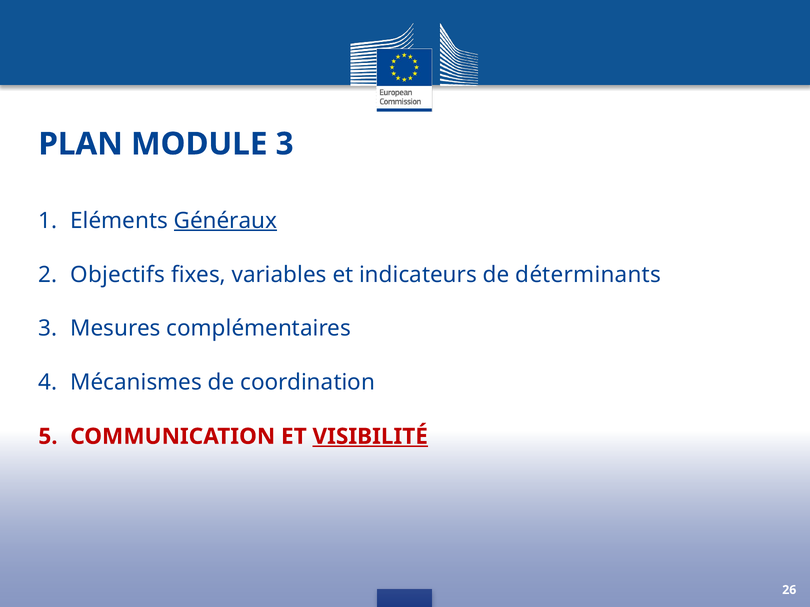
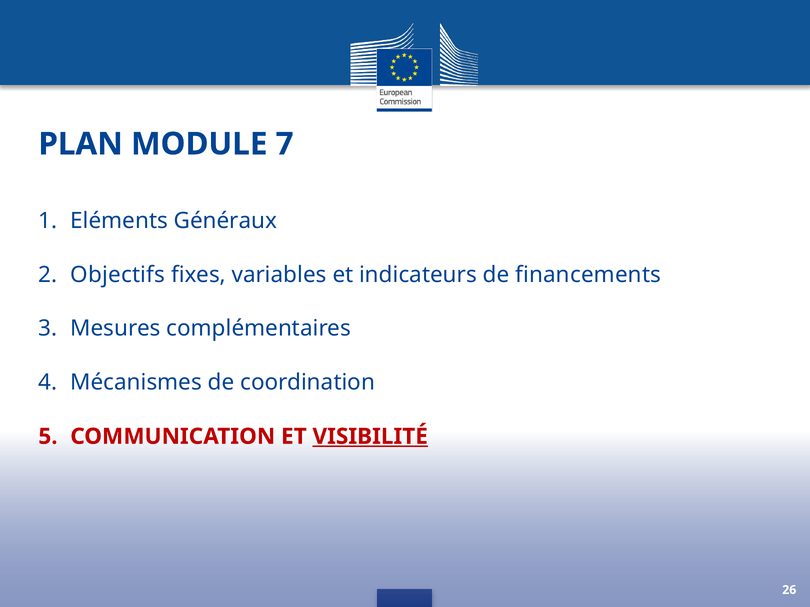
MODULE 3: 3 -> 7 (285, 144)
Généraux underline: present -> none (225, 221)
déterminants: déterminants -> financements (588, 275)
